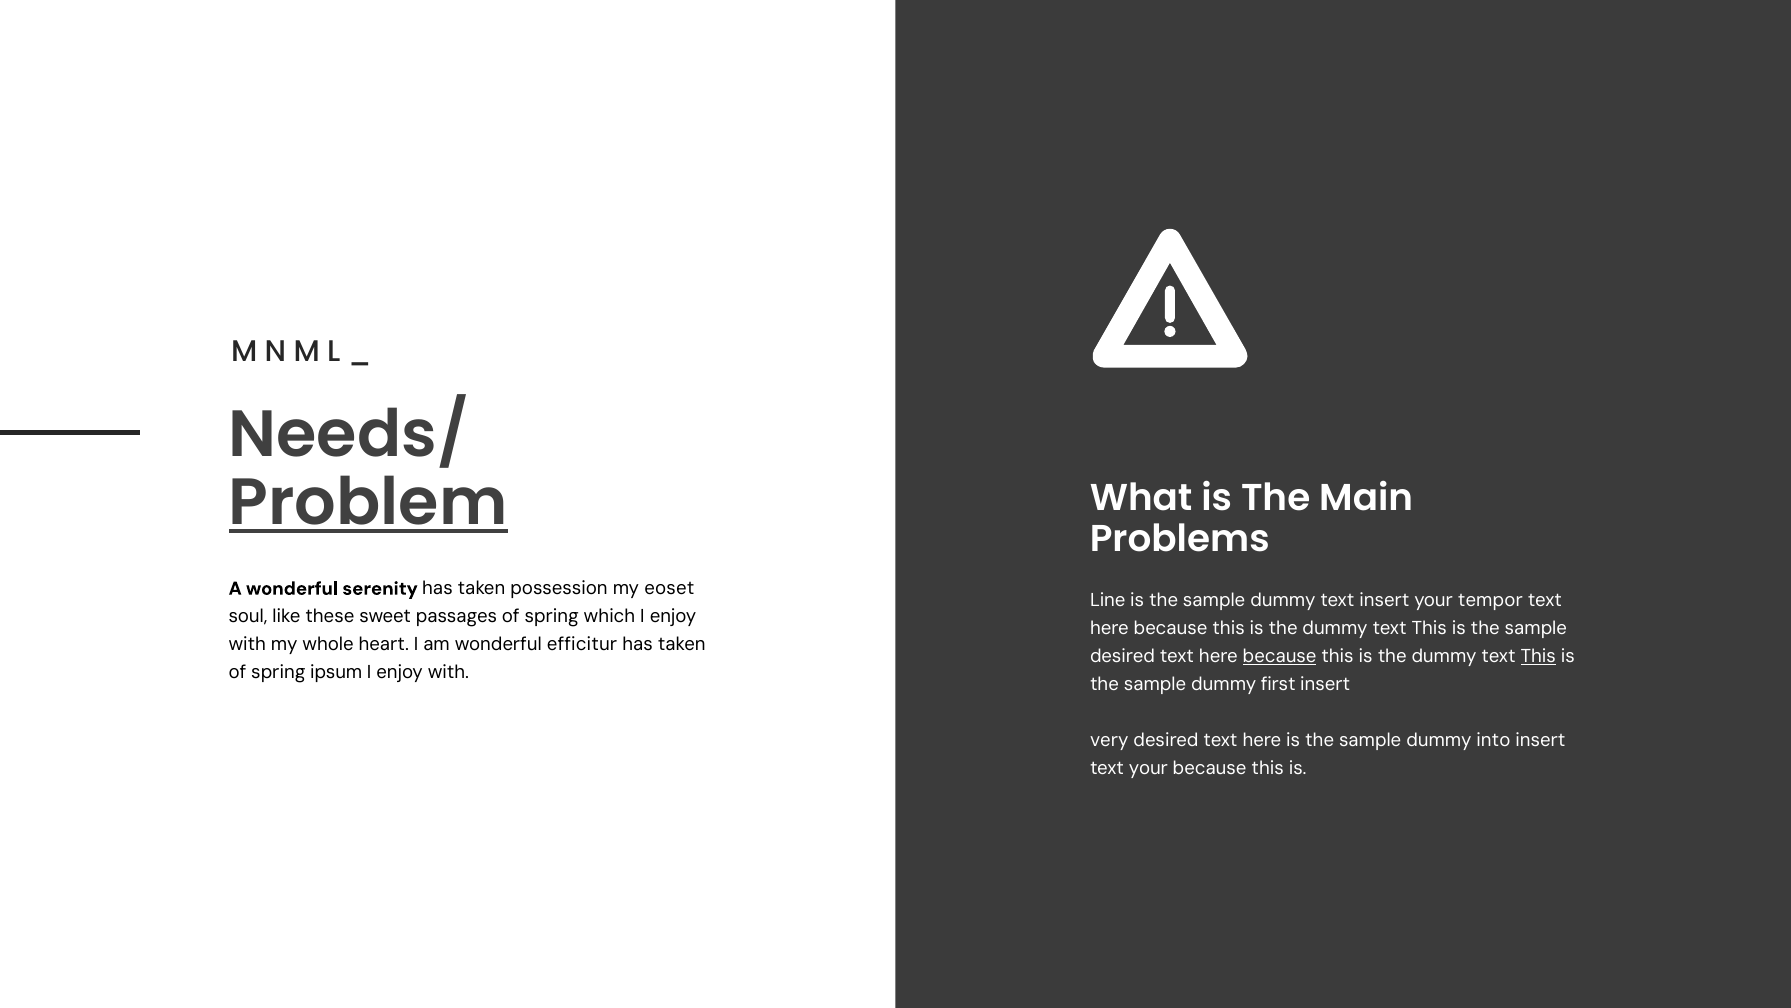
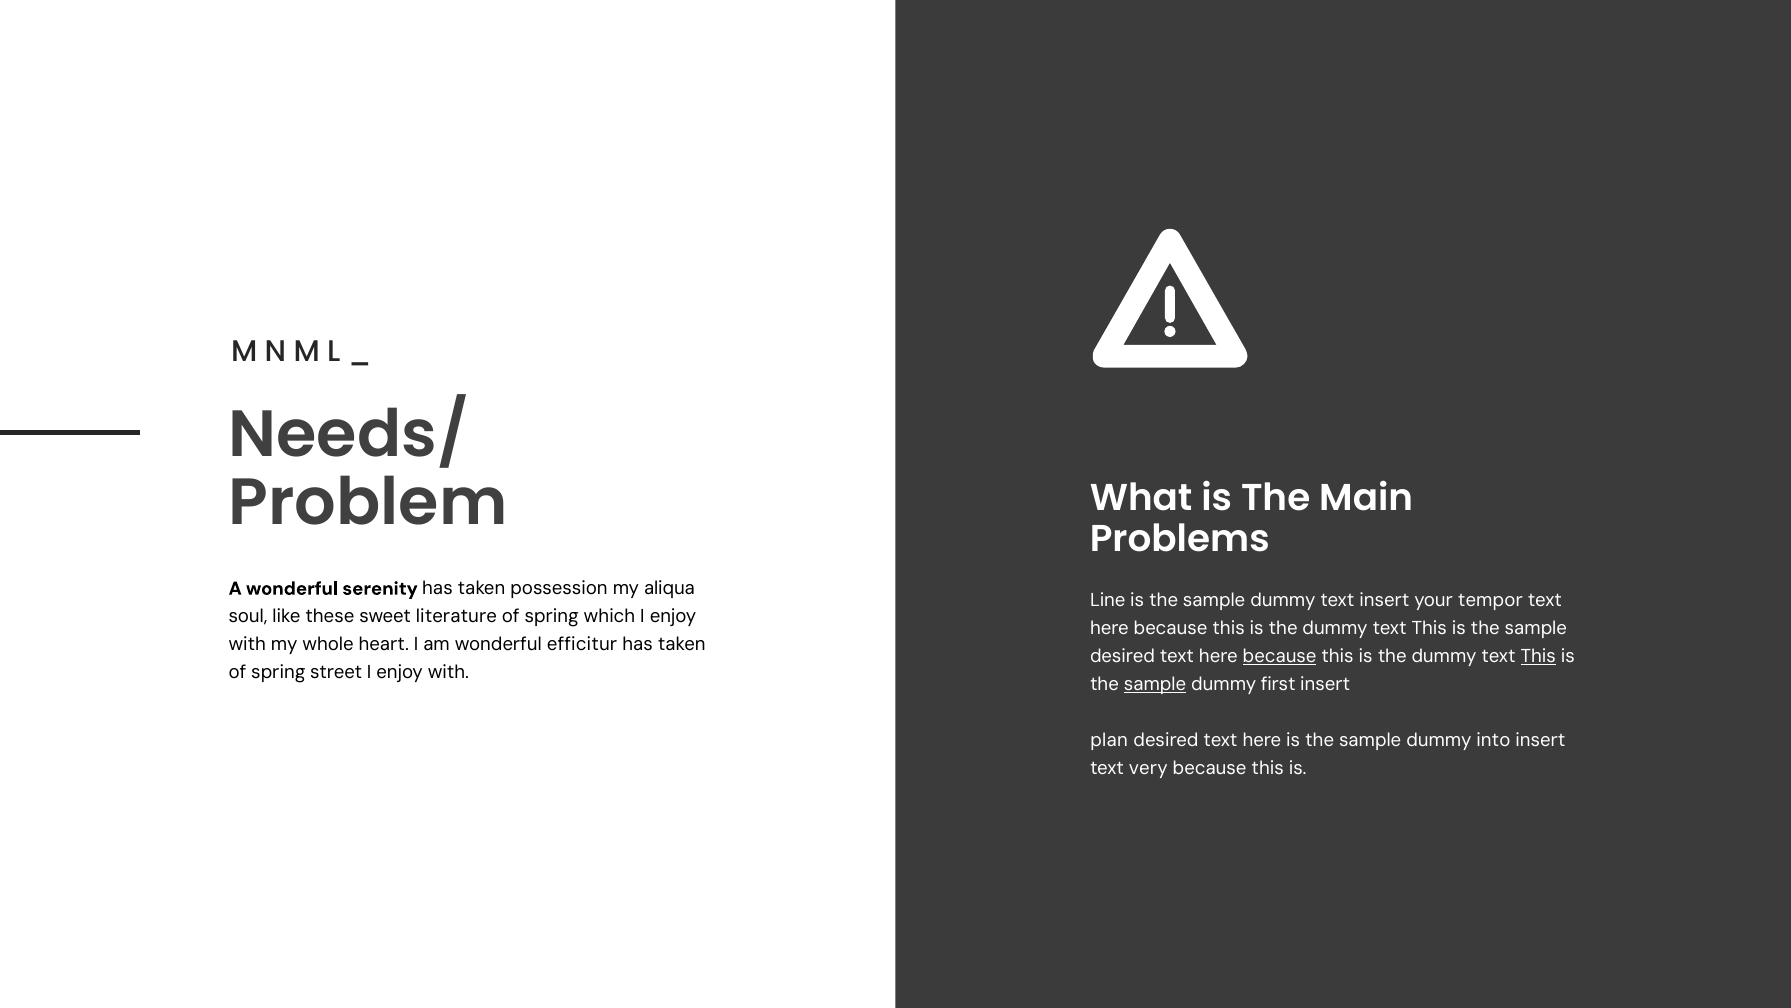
Problem underline: present -> none (368, 502)
eoset: eoset -> aliqua (669, 588)
passages: passages -> literature (456, 616)
ipsum: ipsum -> street (336, 672)
sample underline: none -> present (1155, 684)
very: very -> plan (1109, 740)
text your: your -> very (1148, 768)
